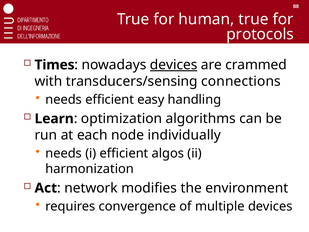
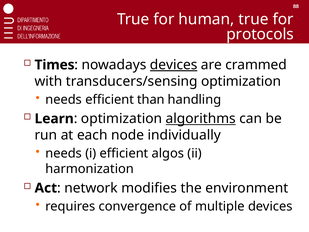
transducers/sensing connections: connections -> optimization (241, 81)
easy: easy -> than (151, 100)
algorithms underline: none -> present (201, 119)
